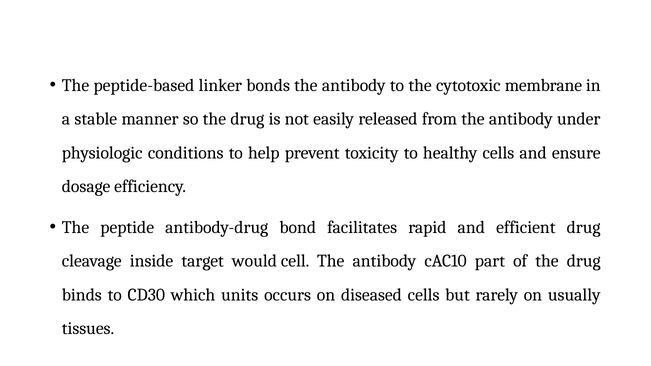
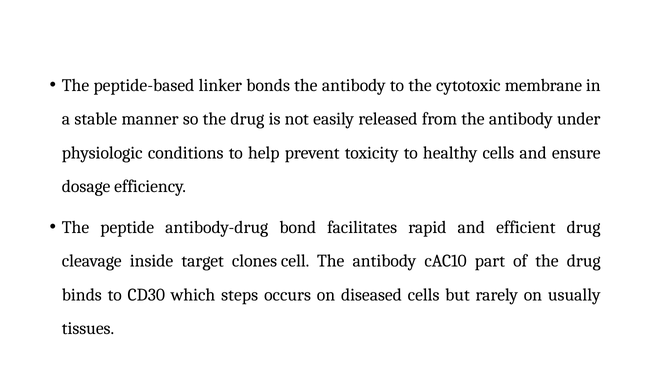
would: would -> clones (255, 261)
units: units -> steps (240, 295)
